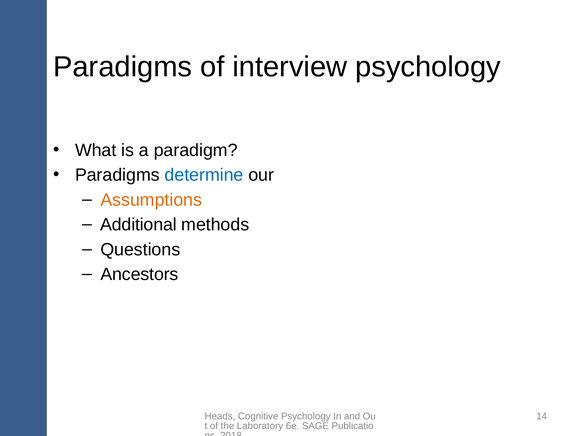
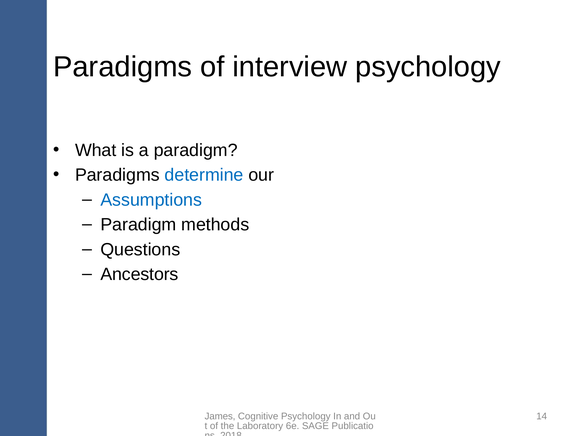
Assumptions colour: orange -> blue (151, 200)
Additional: Additional -> Paradigm (138, 225)
Heads: Heads -> James (220, 417)
